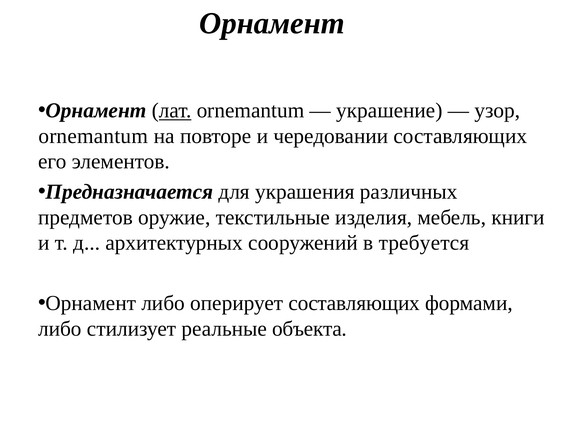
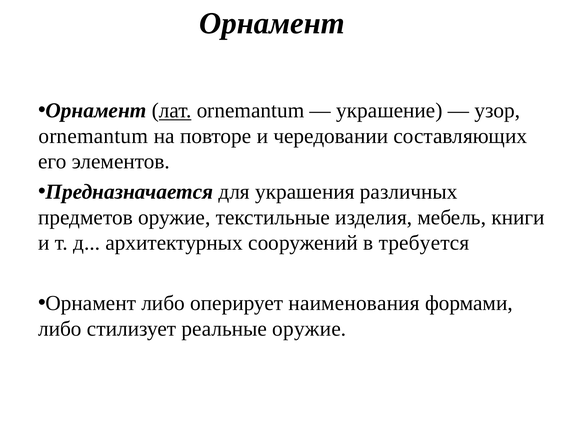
оперирует составляющих: составляющих -> наименования (354, 303)
реальные объекта: объекта -> оружие (309, 329)
